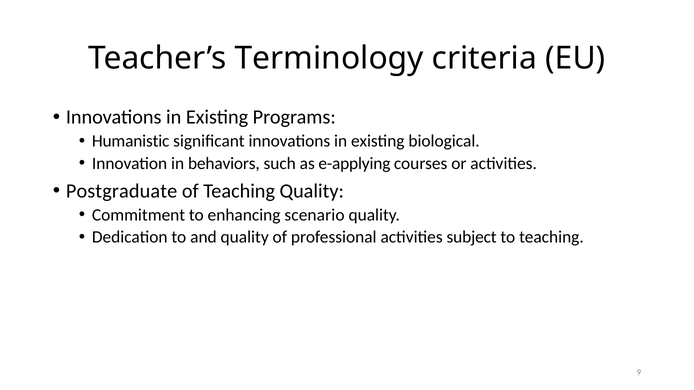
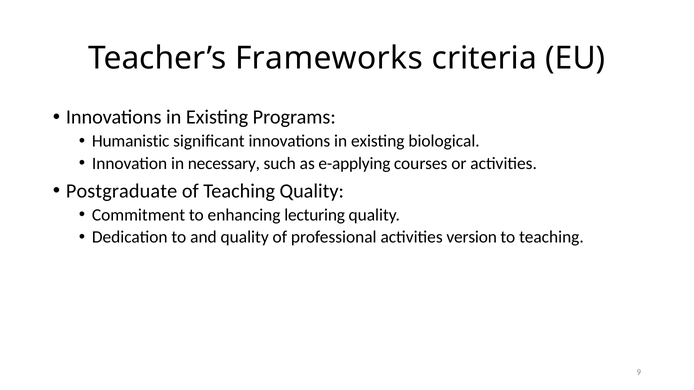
Terminology: Terminology -> Frameworks (329, 58)
behaviors: behaviors -> necessary (224, 164)
scenario: scenario -> lecturing (315, 215)
subject: subject -> version (472, 237)
